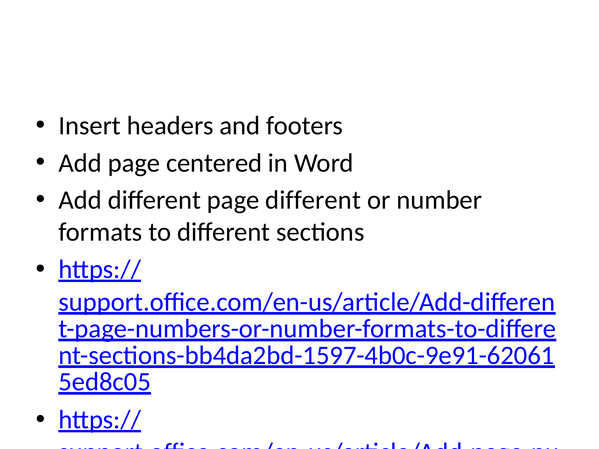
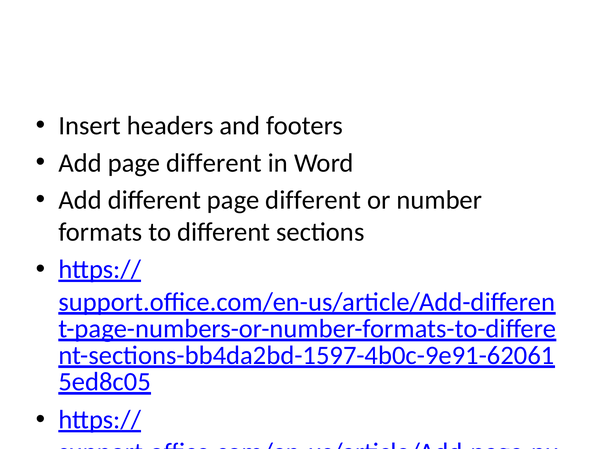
Add page centered: centered -> different (214, 163)
